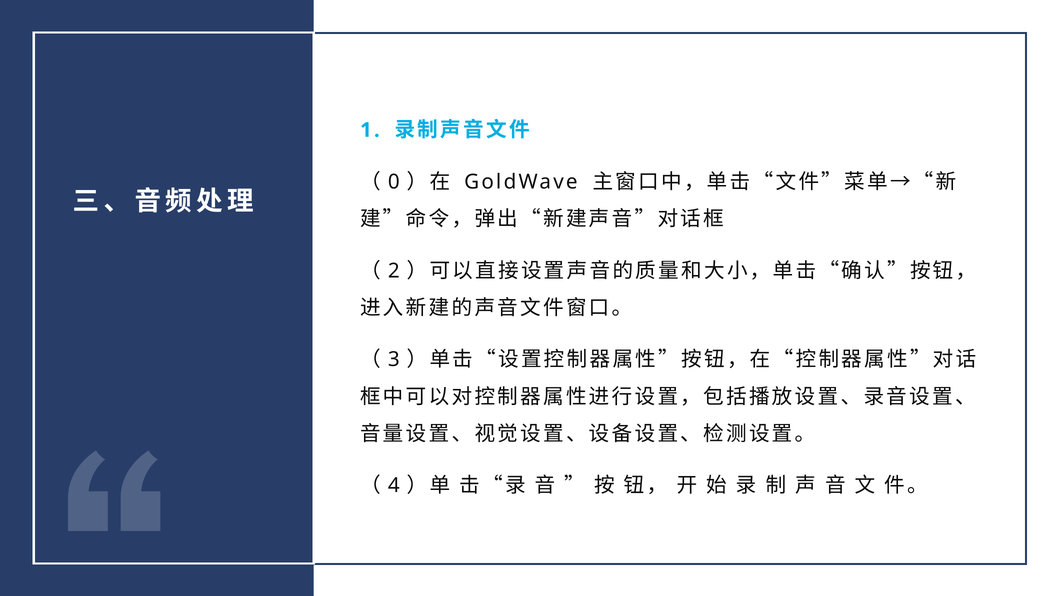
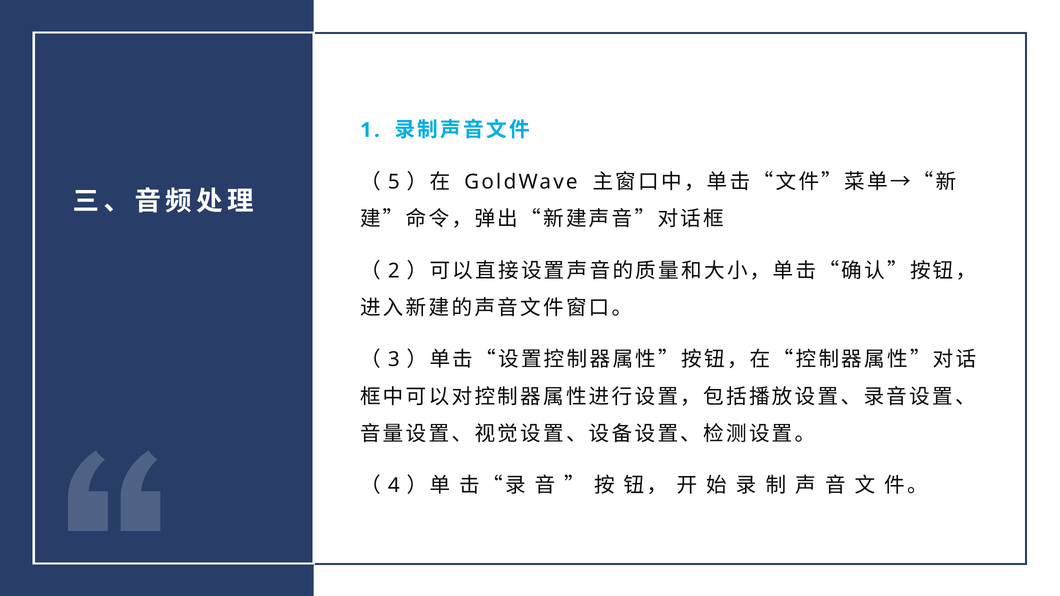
0: 0 -> 5 (394, 182)
